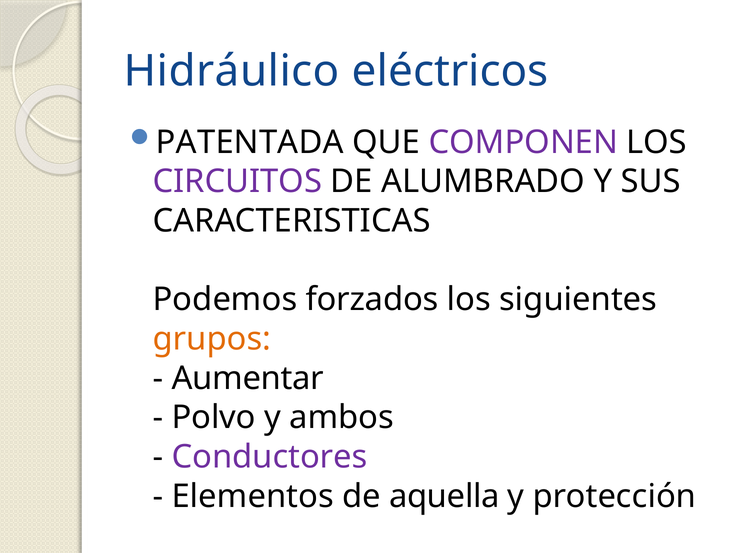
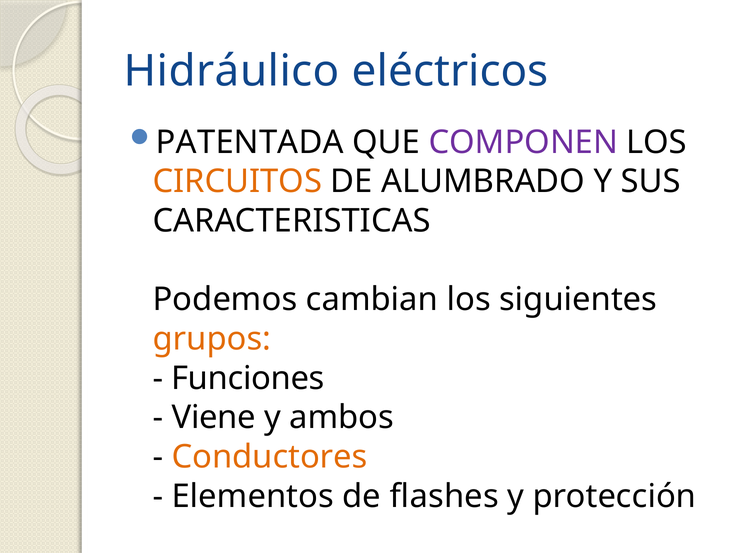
CIRCUITOS colour: purple -> orange (237, 182)
forzados: forzados -> cambian (372, 300)
Aumentar: Aumentar -> Funciones (248, 379)
Polvo: Polvo -> Viene (214, 418)
Conductores colour: purple -> orange (270, 457)
aquella: aquella -> flashes (444, 497)
